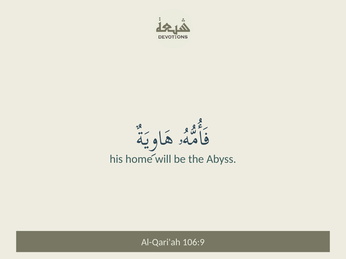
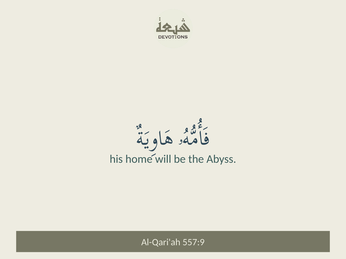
106:9: 106:9 -> 557:9 (194, 243)
